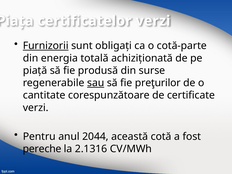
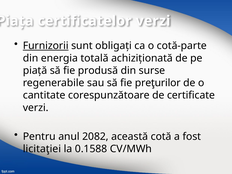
sau underline: present -> none (96, 83)
2044: 2044 -> 2082 (95, 137)
pereche: pereche -> licitaţiei (42, 149)
2.1316: 2.1316 -> 0.1588 (91, 149)
